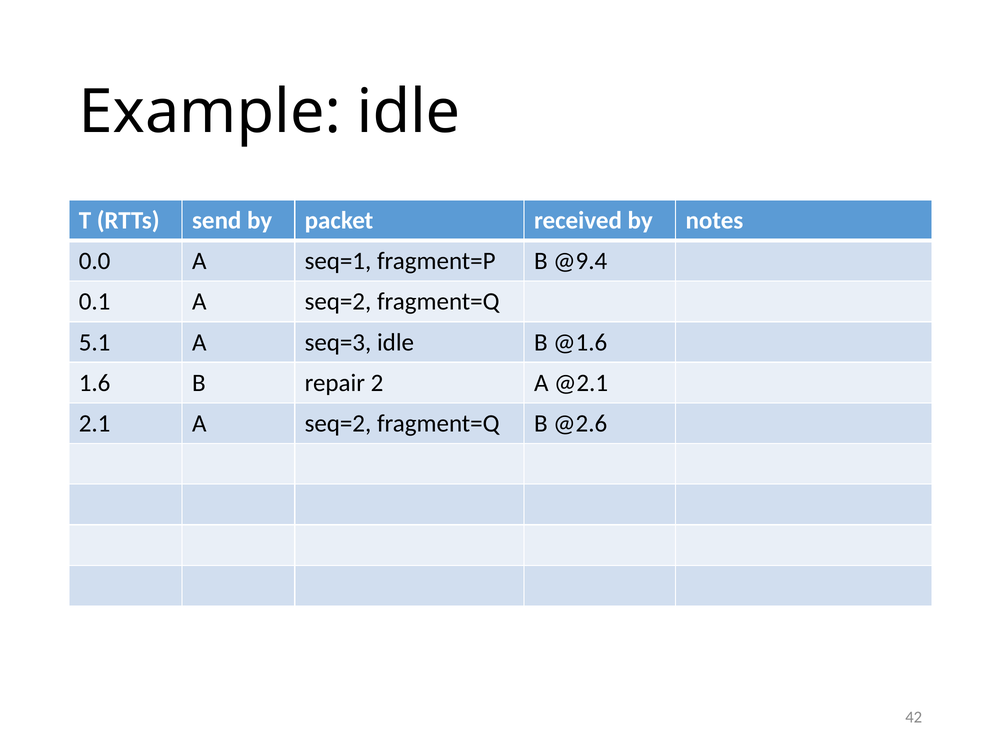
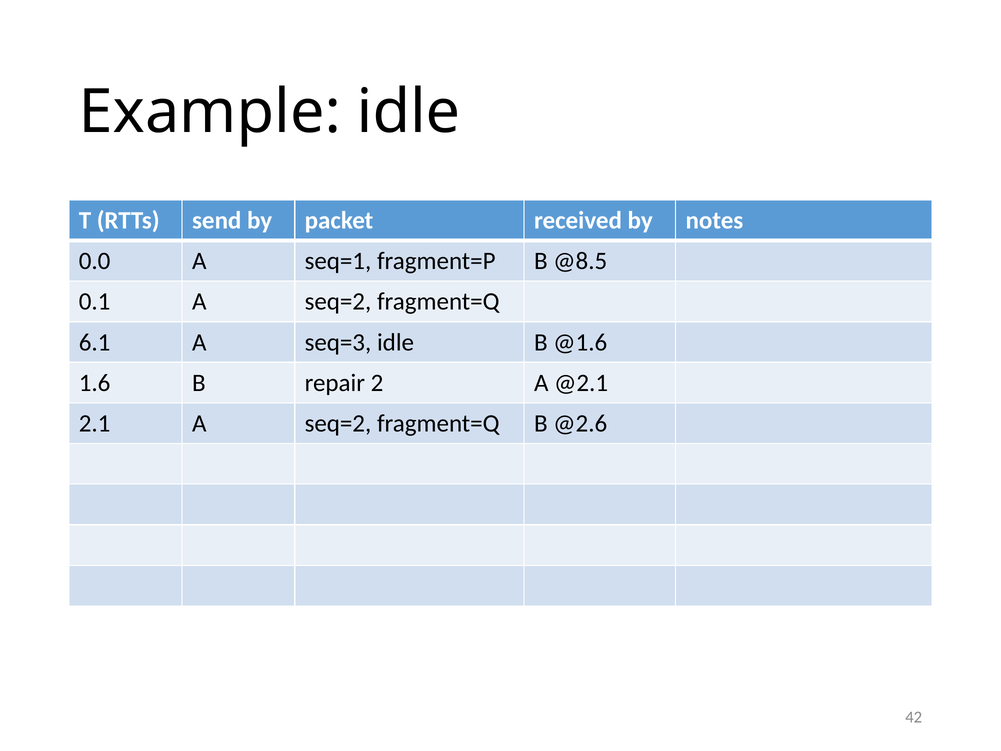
@9.4: @9.4 -> @8.5 (580, 261)
5.1: 5.1 -> 6.1 (95, 342)
